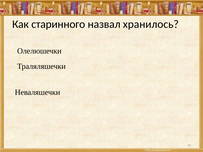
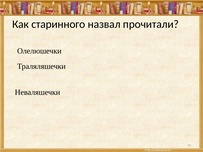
хранилось: хранилось -> прочитали (151, 24)
